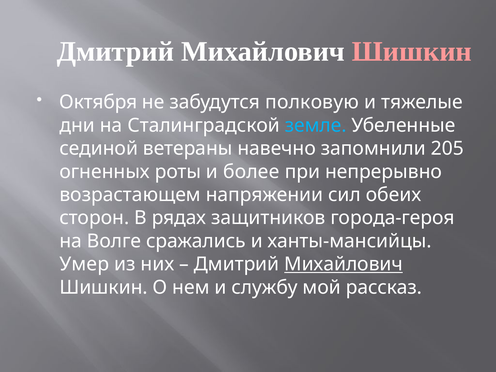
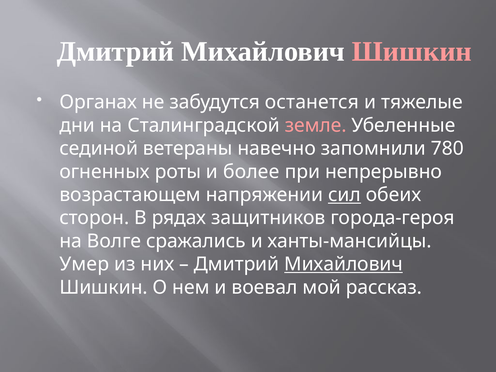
Октября: Октября -> Органах (98, 102)
полковую: полковую -> останется (312, 102)
земле colour: light blue -> pink (316, 125)
205: 205 -> 780 (447, 148)
сил underline: none -> present (344, 195)
службу: службу -> воевал (265, 287)
